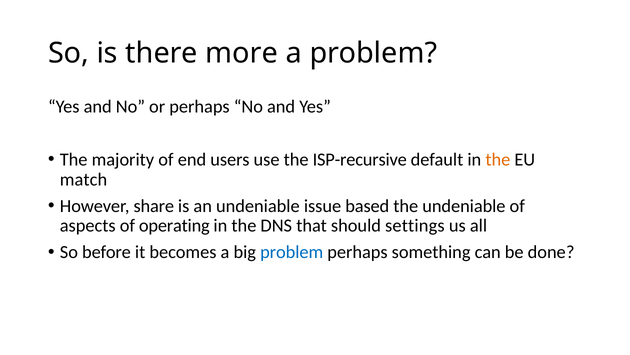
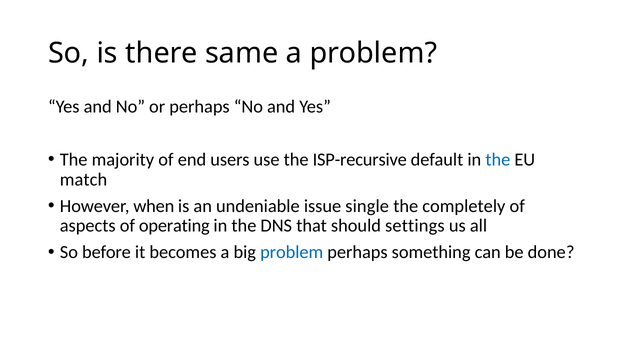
more: more -> same (242, 53)
the colour: orange -> blue (498, 159)
share: share -> when (154, 206)
based: based -> single (367, 206)
the undeniable: undeniable -> completely (464, 206)
